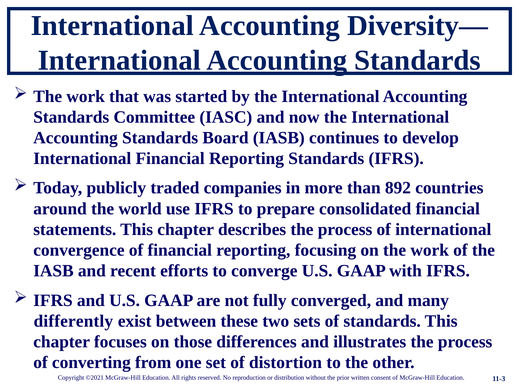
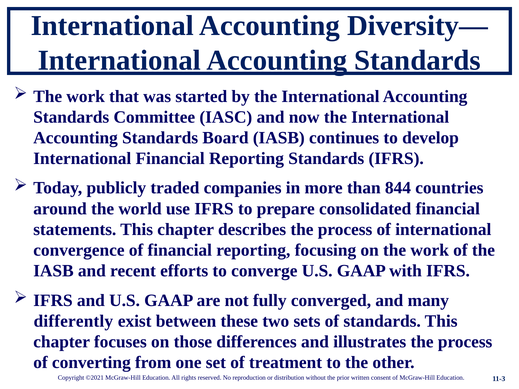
892: 892 -> 844 (398, 188)
distortion: distortion -> treatment (286, 363)
